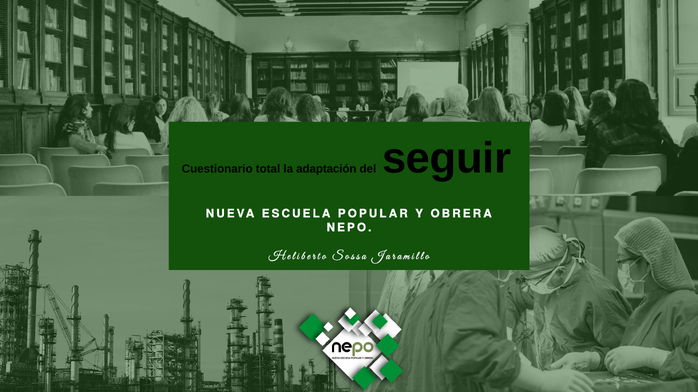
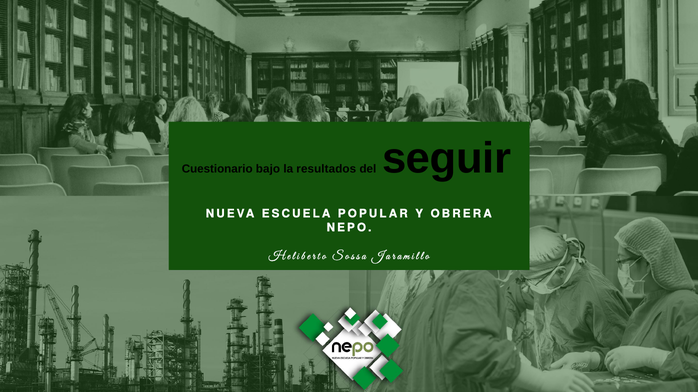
total: total -> bajo (268, 169)
adaptación: adaptación -> resultados (326, 169)
